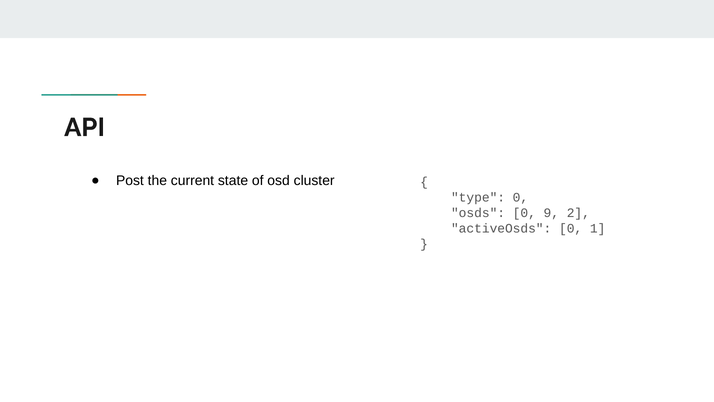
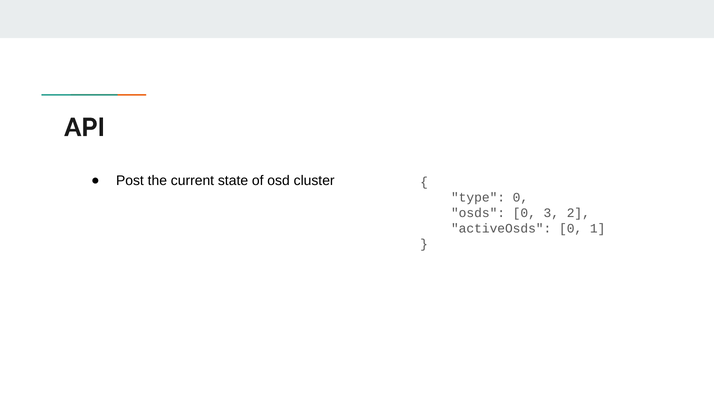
9: 9 -> 3 (551, 213)
